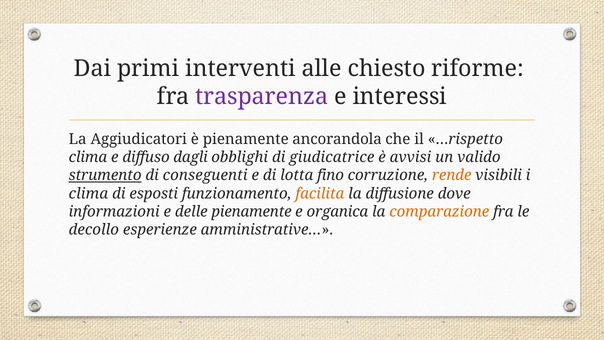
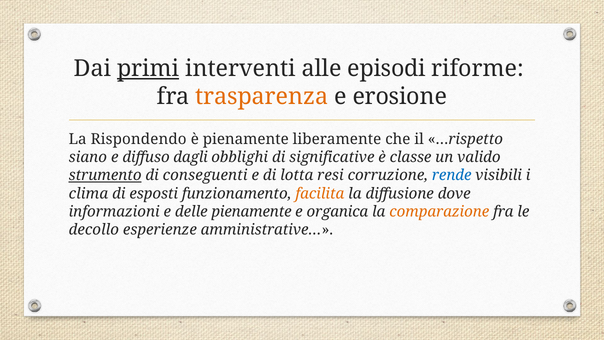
primi underline: none -> present (148, 69)
chiesto: chiesto -> episodi (387, 69)
trasparenza colour: purple -> orange (262, 97)
interessi: interessi -> erosione (400, 97)
Aggiudicatori: Aggiudicatori -> Rispondendo (139, 139)
ancorandola: ancorandola -> liberamente (337, 139)
clima: clima -> siano (88, 157)
giudicatrice: giudicatrice -> significative (332, 157)
avvisi: avvisi -> classe (411, 157)
fino: fino -> resi (330, 175)
rende colour: orange -> blue (452, 175)
